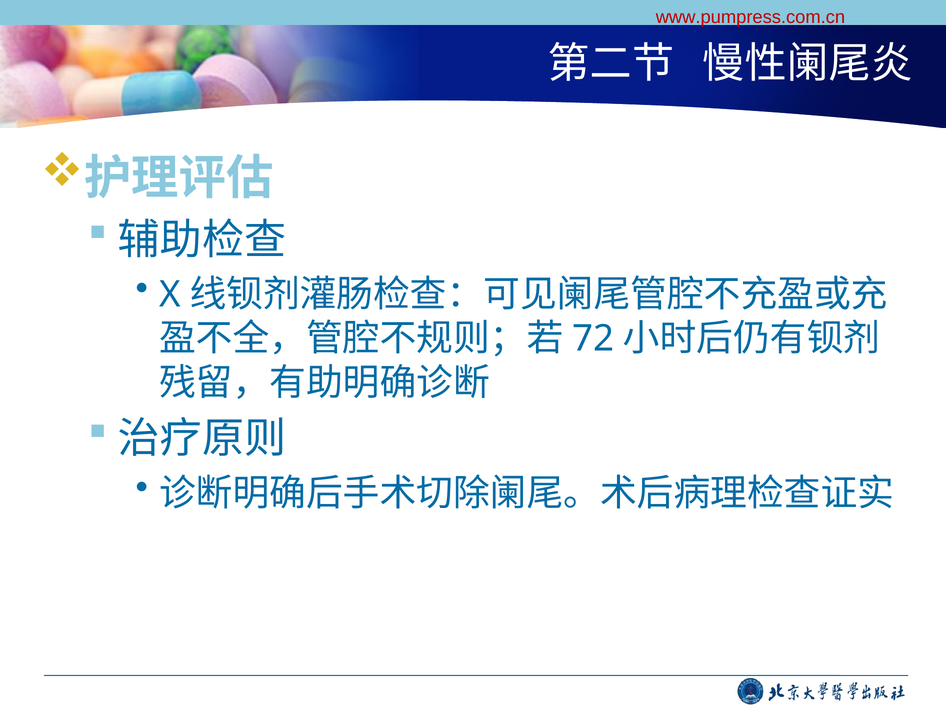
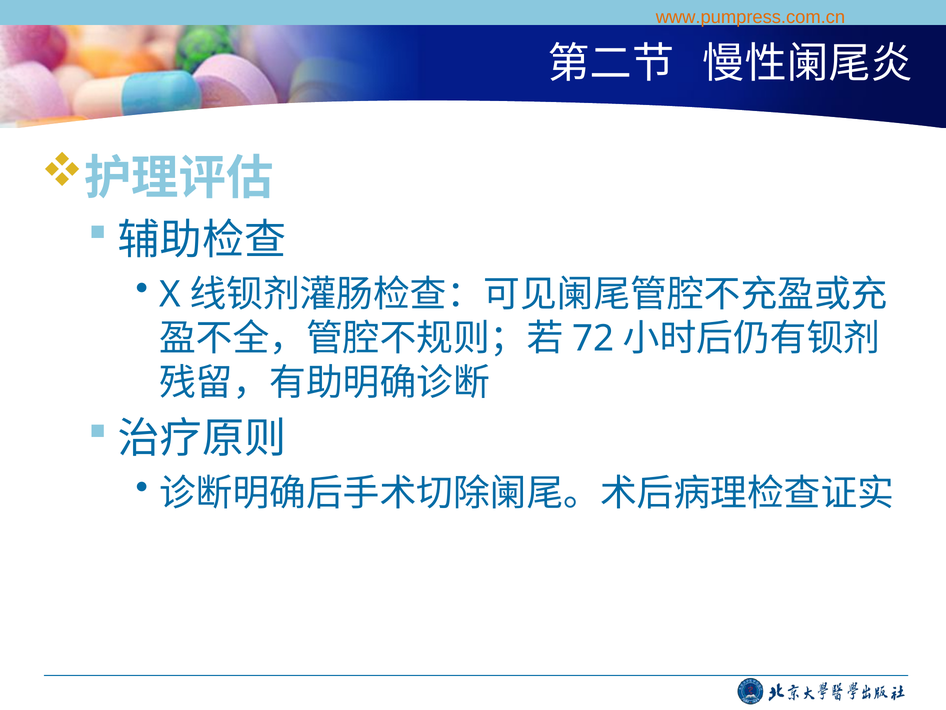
www.pumpress.com.cn colour: red -> orange (750, 17)
